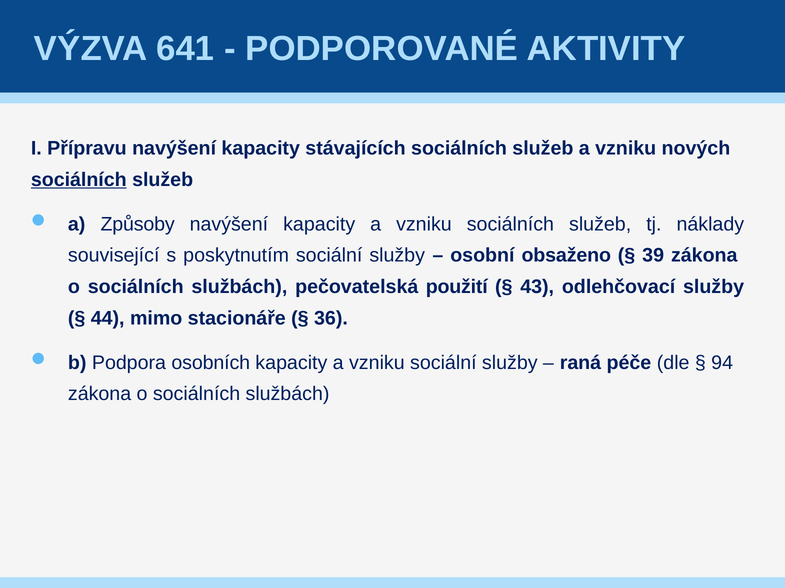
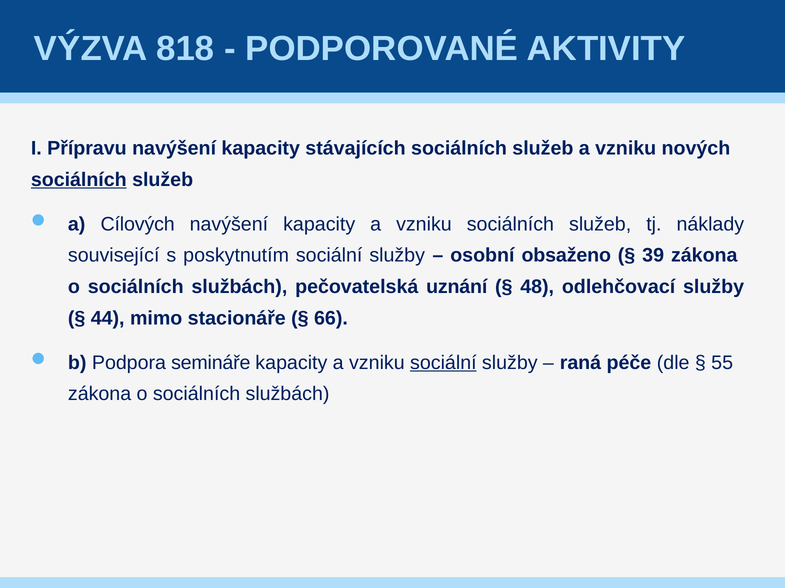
641: 641 -> 818 (185, 49)
Způsoby: Způsoby -> Cílových (138, 224)
použití: použití -> uznání (457, 287)
43: 43 -> 48 (537, 287)
36: 36 -> 66 (331, 319)
osobních: osobních -> semináře (211, 363)
sociální underline: none -> present (443, 363)
94: 94 -> 55 (722, 363)
